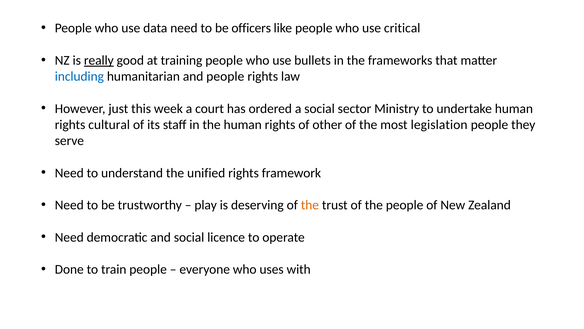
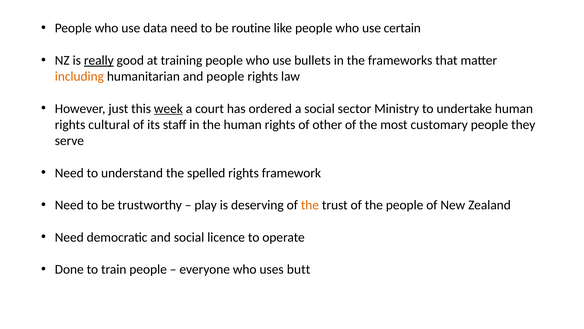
officers: officers -> routine (251, 28)
critical: critical -> certain (402, 28)
including colour: blue -> orange (79, 76)
week underline: none -> present (168, 108)
legislation: legislation -> customary (439, 125)
unified: unified -> spelled (206, 173)
with: with -> butt (299, 269)
